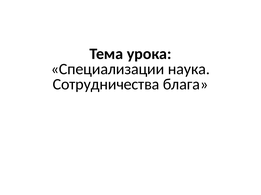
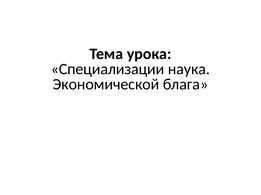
Сотрудничества: Сотрудничества -> Экономической (106, 85)
